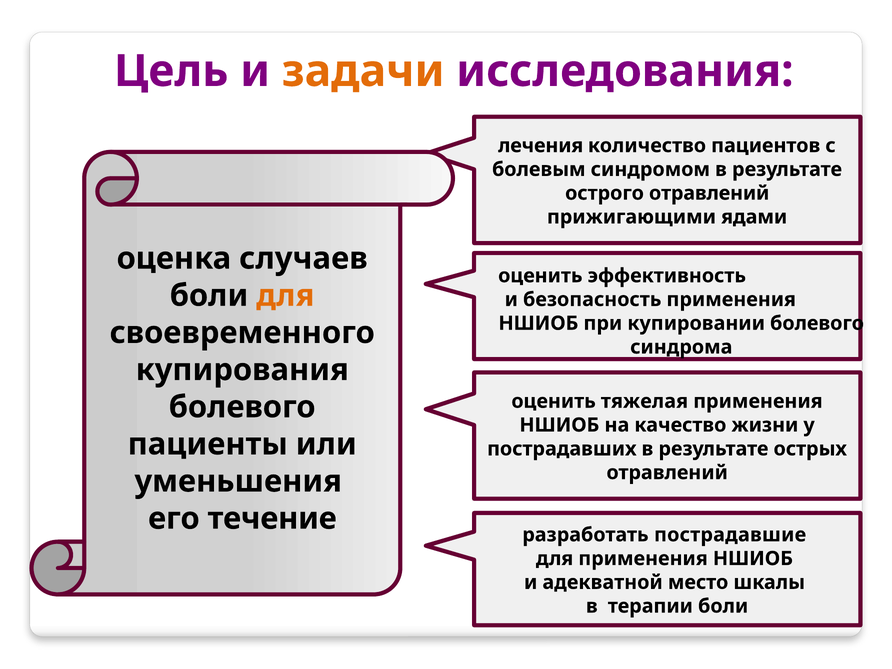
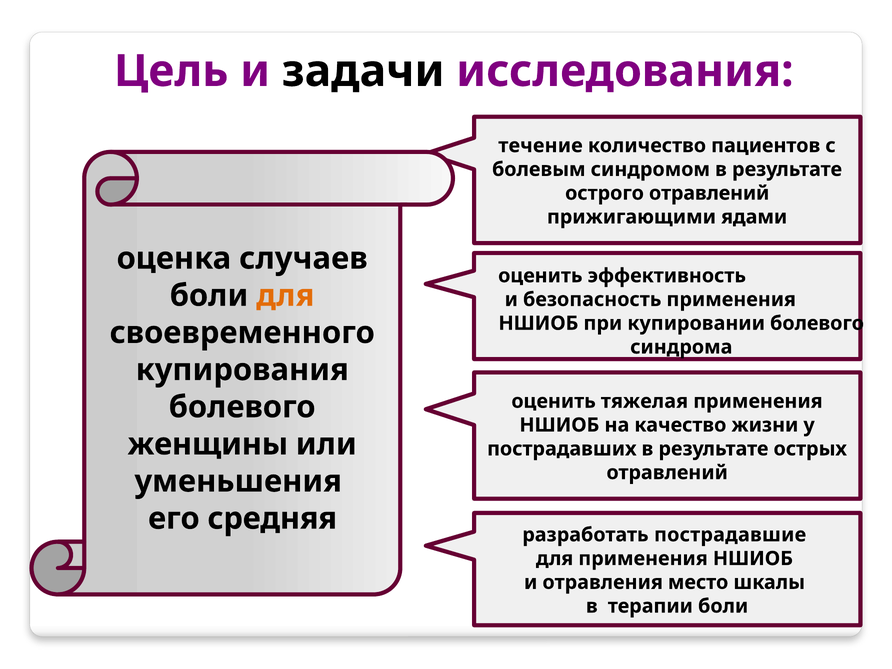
задачи colour: orange -> black (363, 71)
лечения: лечения -> течение (541, 146)
пациенты: пациенты -> женщины (208, 444)
течение: течение -> средняя (272, 519)
адекватной: адекватной -> отравления (603, 582)
